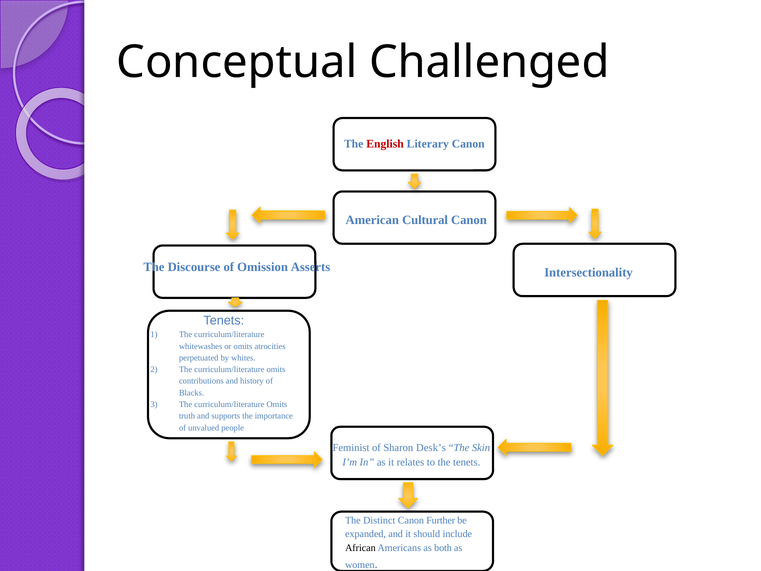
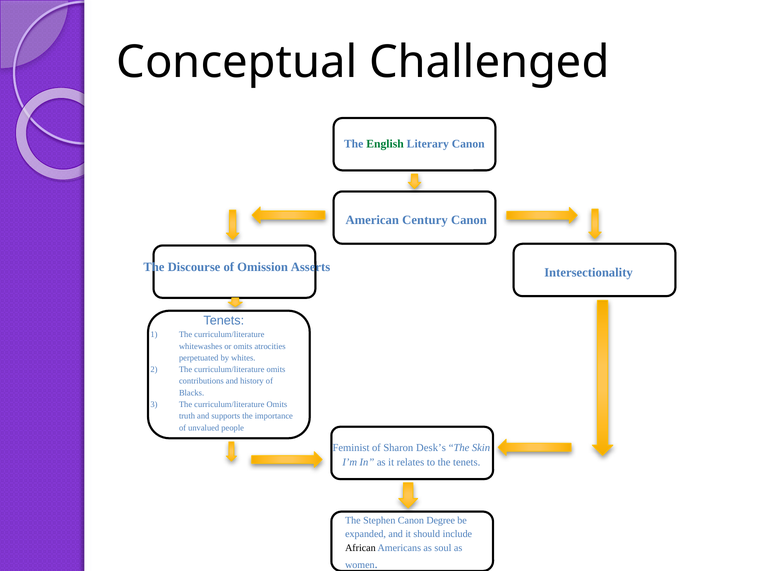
English colour: red -> green (385, 144)
Cultural: Cultural -> Century (425, 220)
Distinct: Distinct -> Stephen (379, 520)
Further: Further -> Degree (441, 520)
both: both -> soul (443, 548)
